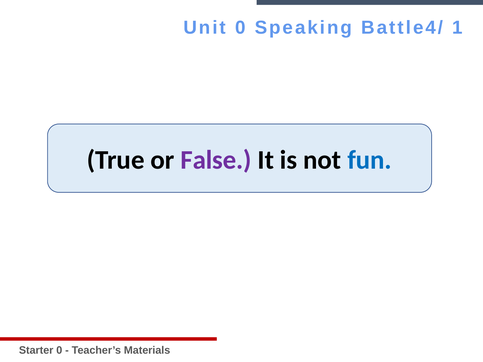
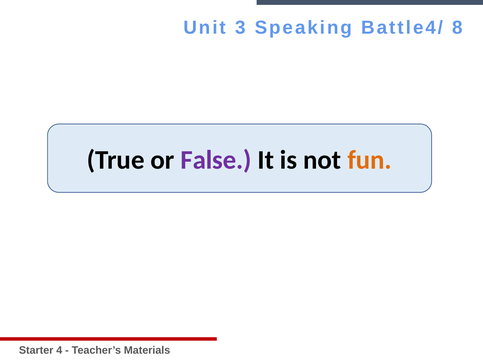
Unit 0: 0 -> 3 (240, 28)
1: 1 -> 8 (457, 28)
fun colour: blue -> orange (370, 160)
Starter 0: 0 -> 4 (59, 350)
